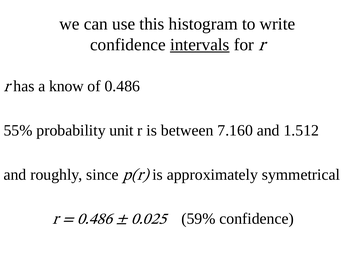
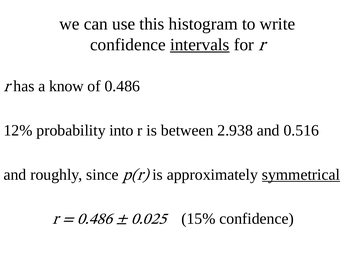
55%: 55% -> 12% (18, 131)
unit: unit -> into (122, 131)
7.160: 7.160 -> 2.938 (235, 131)
1.512: 1.512 -> 0.516 (301, 131)
symmetrical underline: none -> present (301, 175)
59%: 59% -> 15% (198, 219)
